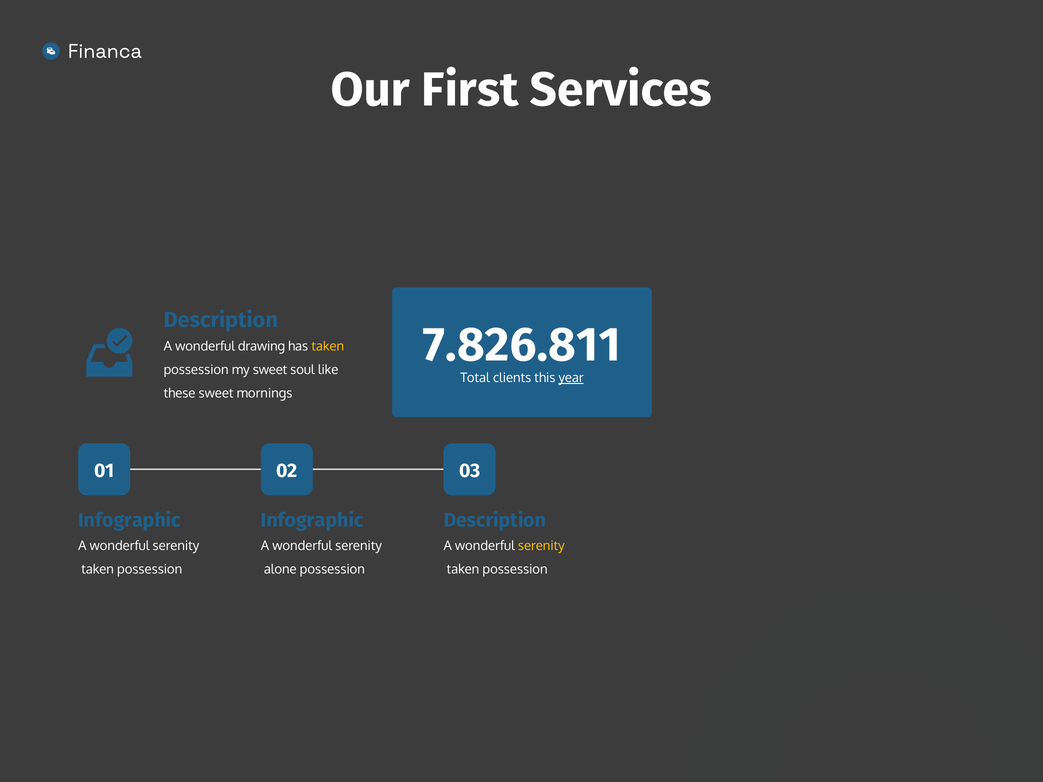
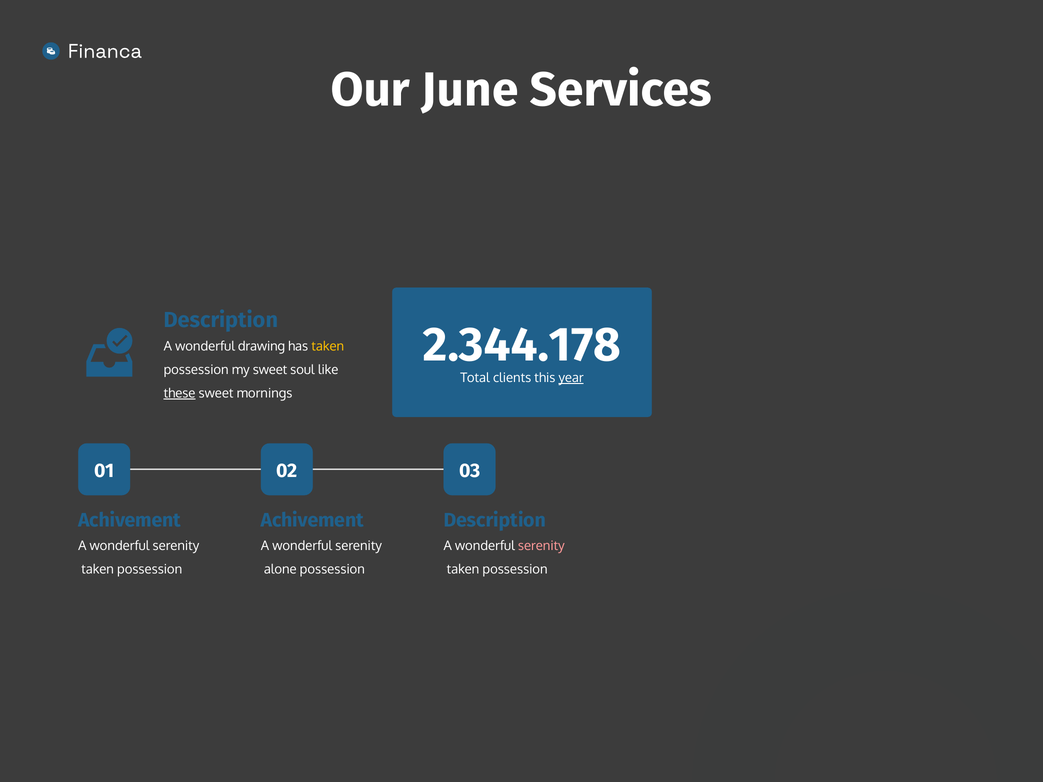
First: First -> June (470, 90)
7.826.811: 7.826.811 -> 2.344.178 (522, 345)
these underline: none -> present (180, 394)
Infographic: Infographic -> Achivement (130, 521)
Infographic: Infographic -> Achivement (312, 521)
serenity colour: yellow -> pink (541, 546)
